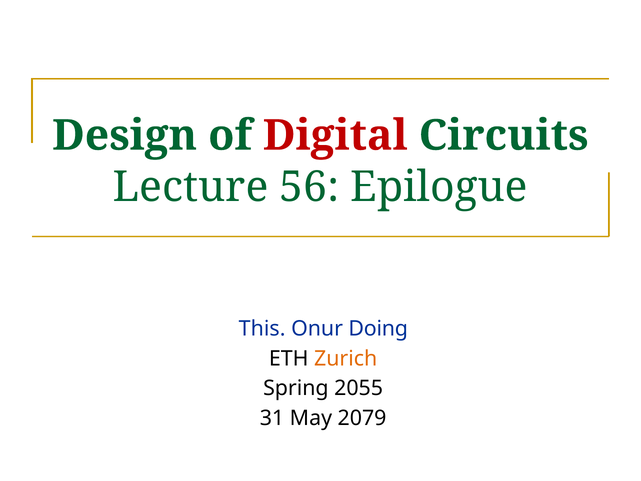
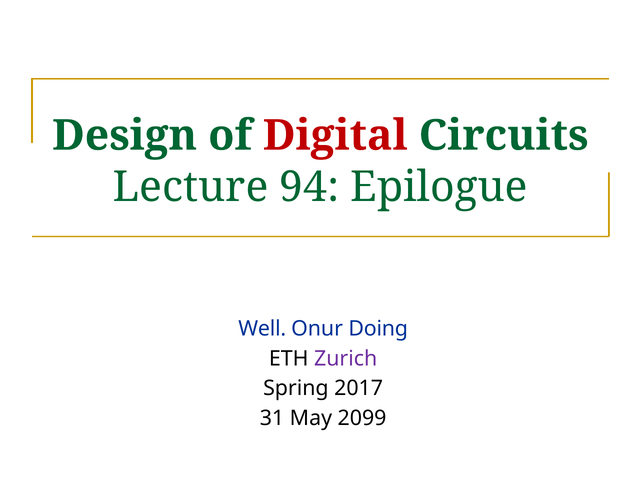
56: 56 -> 94 (309, 187)
This: This -> Well (262, 328)
Zurich colour: orange -> purple (346, 358)
2055: 2055 -> 2017 (359, 388)
2079: 2079 -> 2099 (362, 418)
